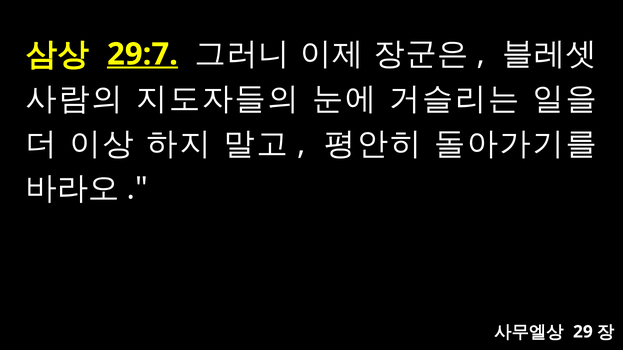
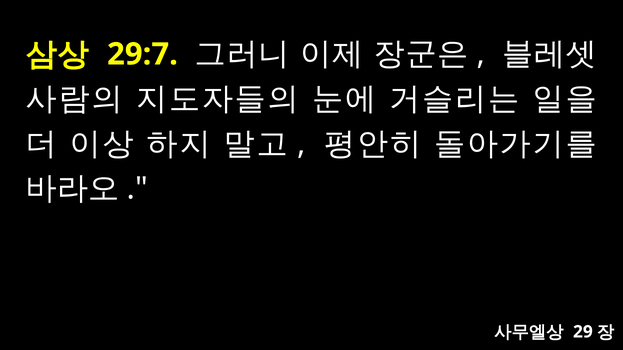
29:7 underline: present -> none (142, 54)
